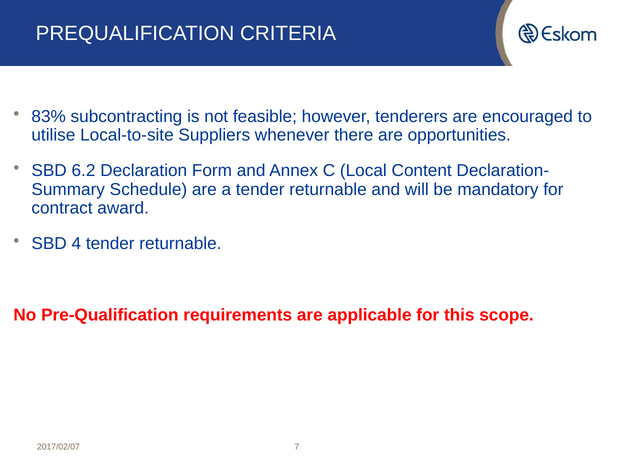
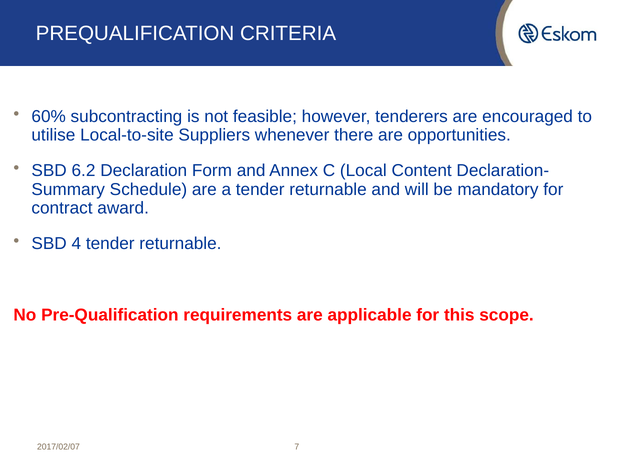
83%: 83% -> 60% (49, 116)
